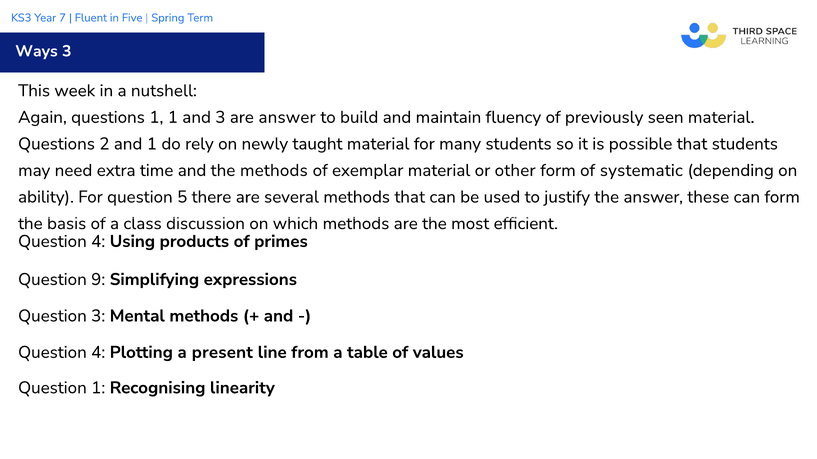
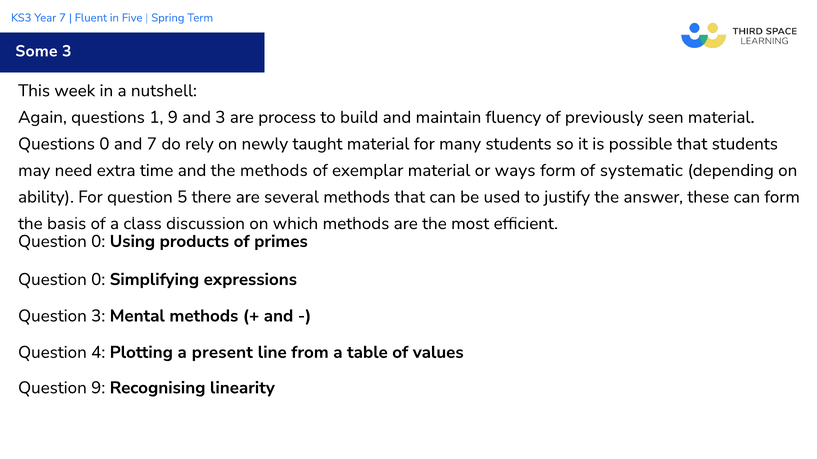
Ways: Ways -> Some (36, 51)
1 1: 1 -> 9 (173, 117)
are answer: answer -> process (287, 117)
Questions 2: 2 -> 0 (104, 144)
and 1: 1 -> 7 (152, 144)
other: other -> ways (515, 171)
4: 4 -> 0 (98, 242)
9: 9 -> 0 (98, 280)
Question 1: 1 -> 9 (98, 388)
